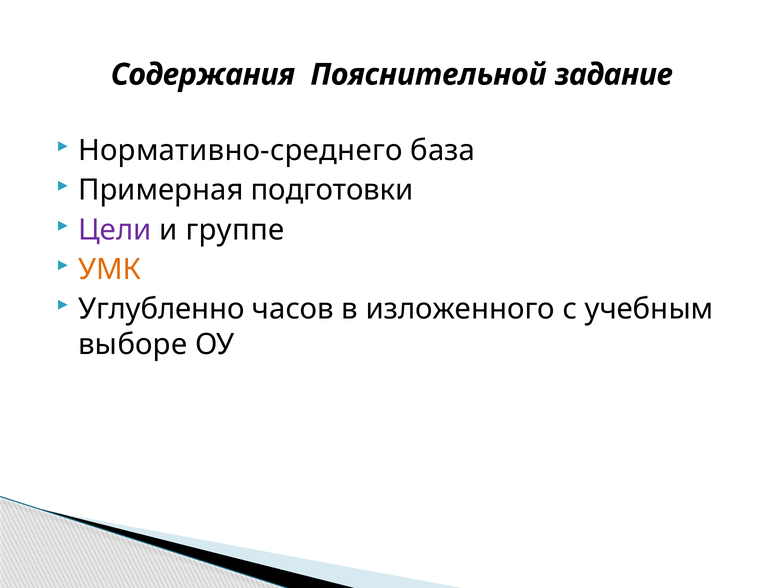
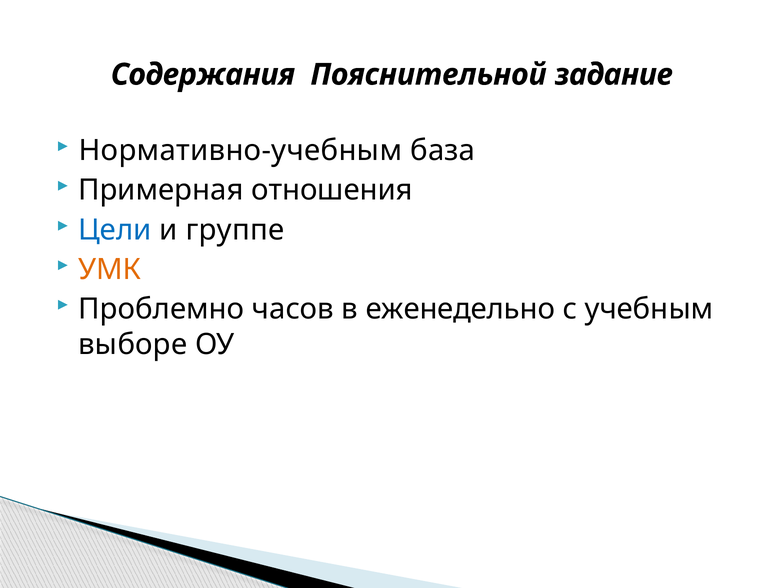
Нормативно-среднего: Нормативно-среднего -> Нормативно-учебным (240, 150)
подготовки: подготовки -> отношения (332, 190)
Цели colour: purple -> blue (115, 230)
Углубленно: Углубленно -> Проблемно (161, 309)
изложенного: изложенного -> еженедельно (460, 309)
